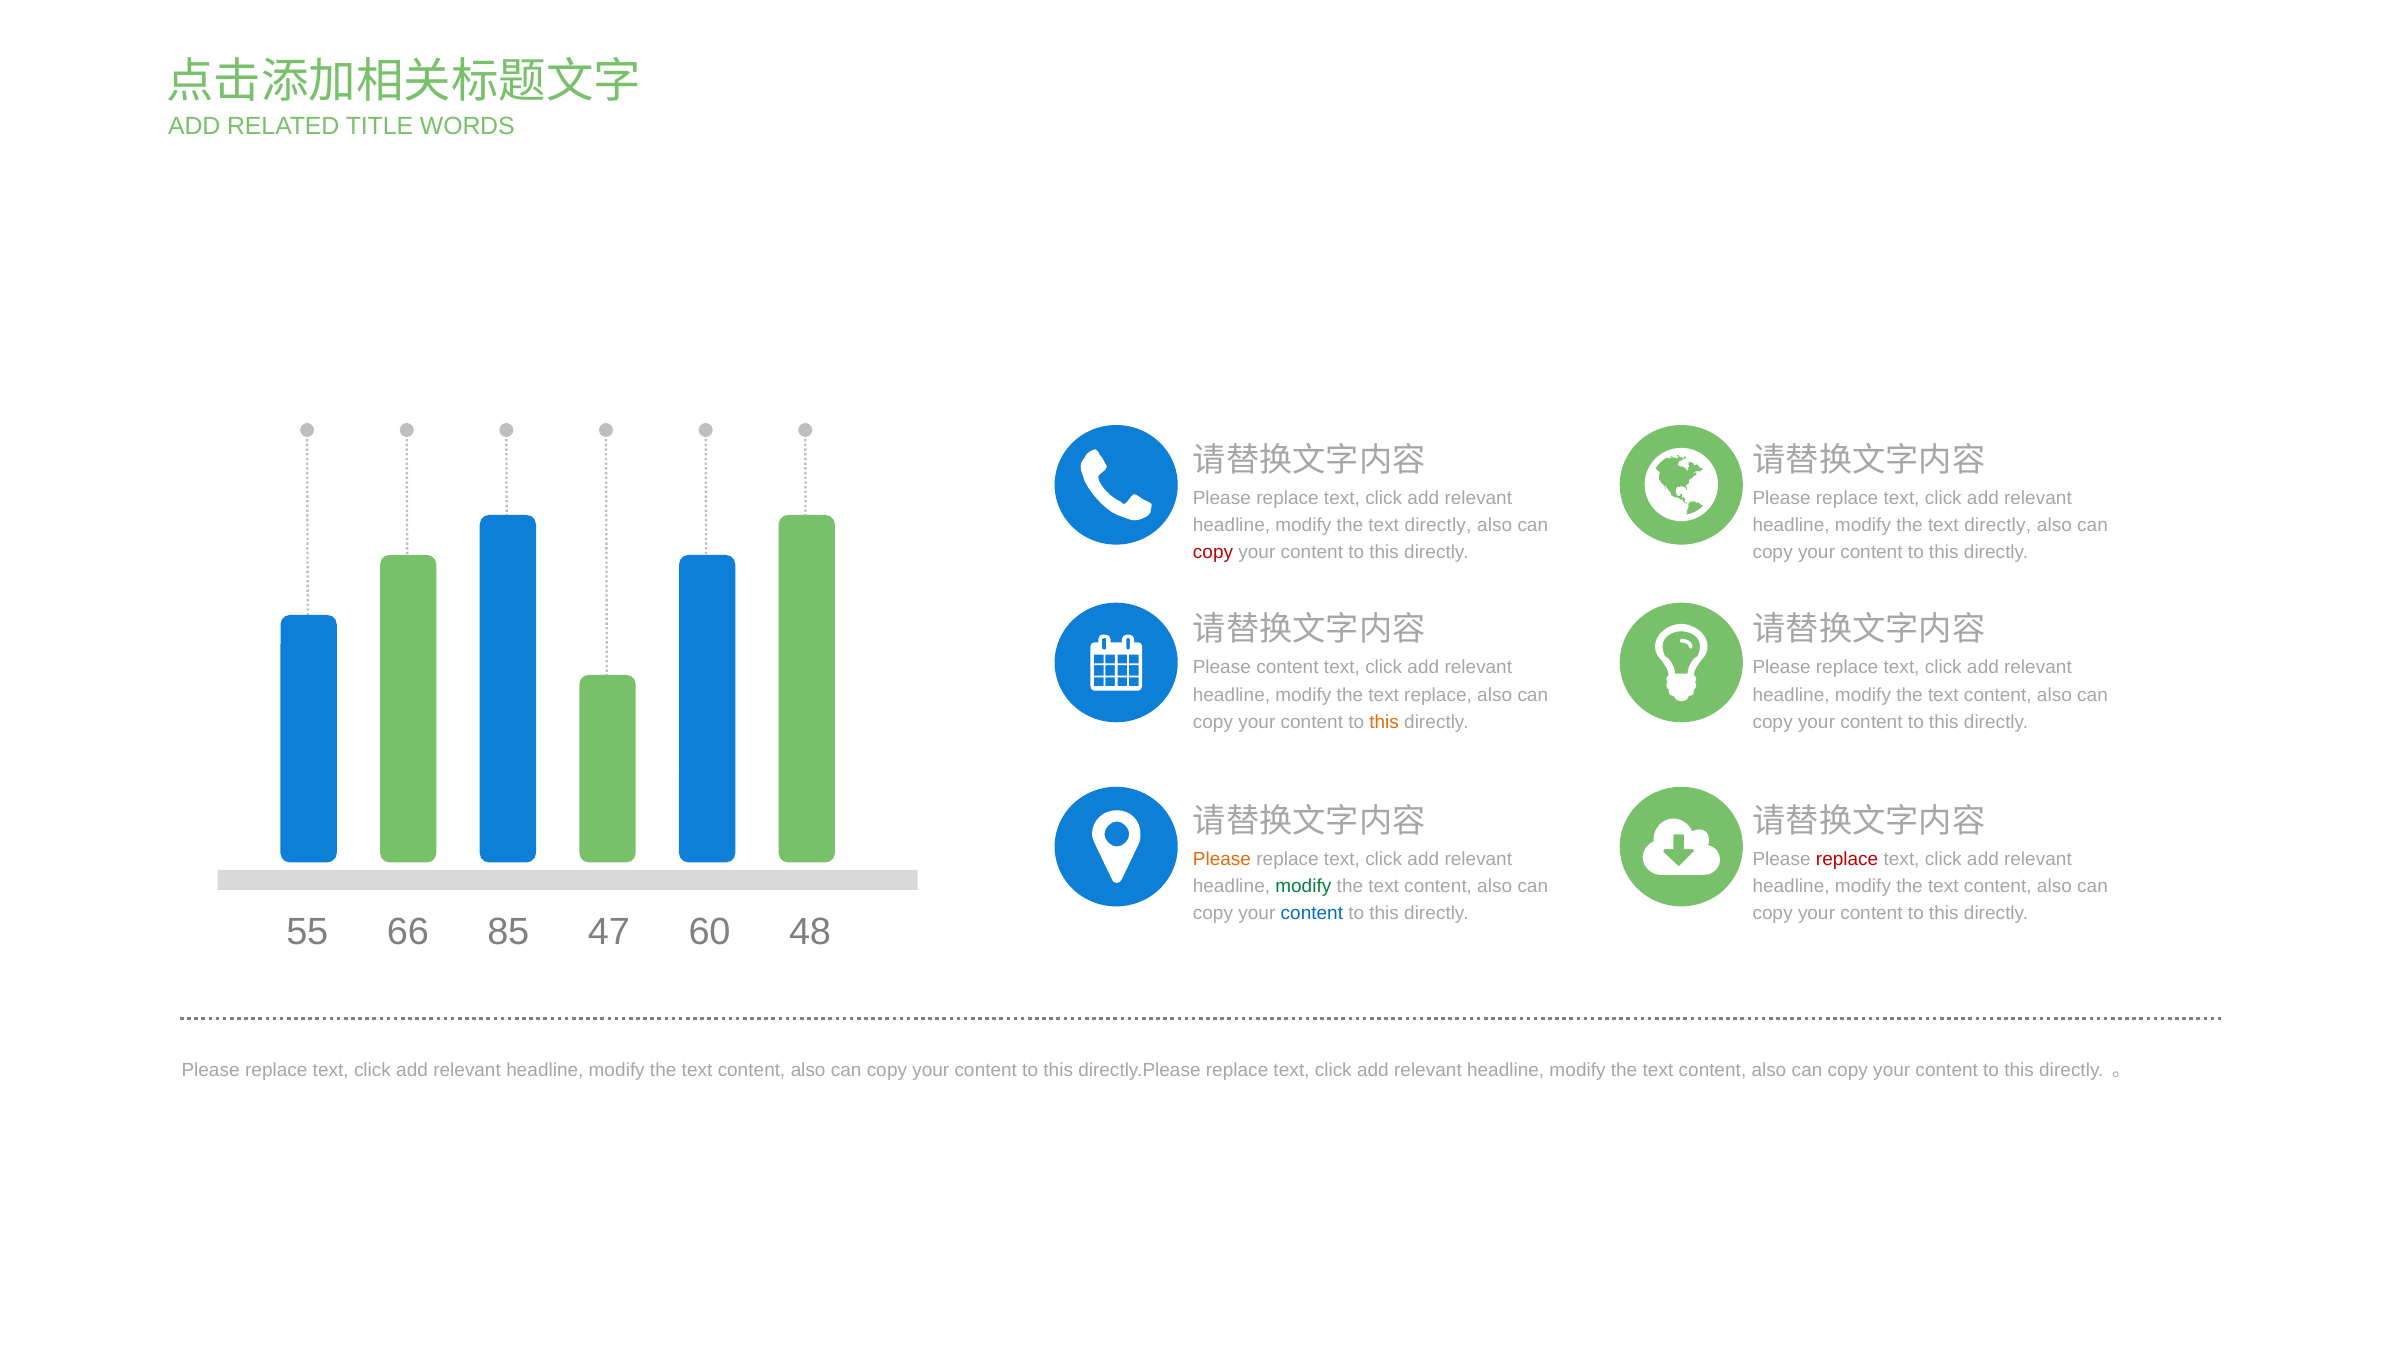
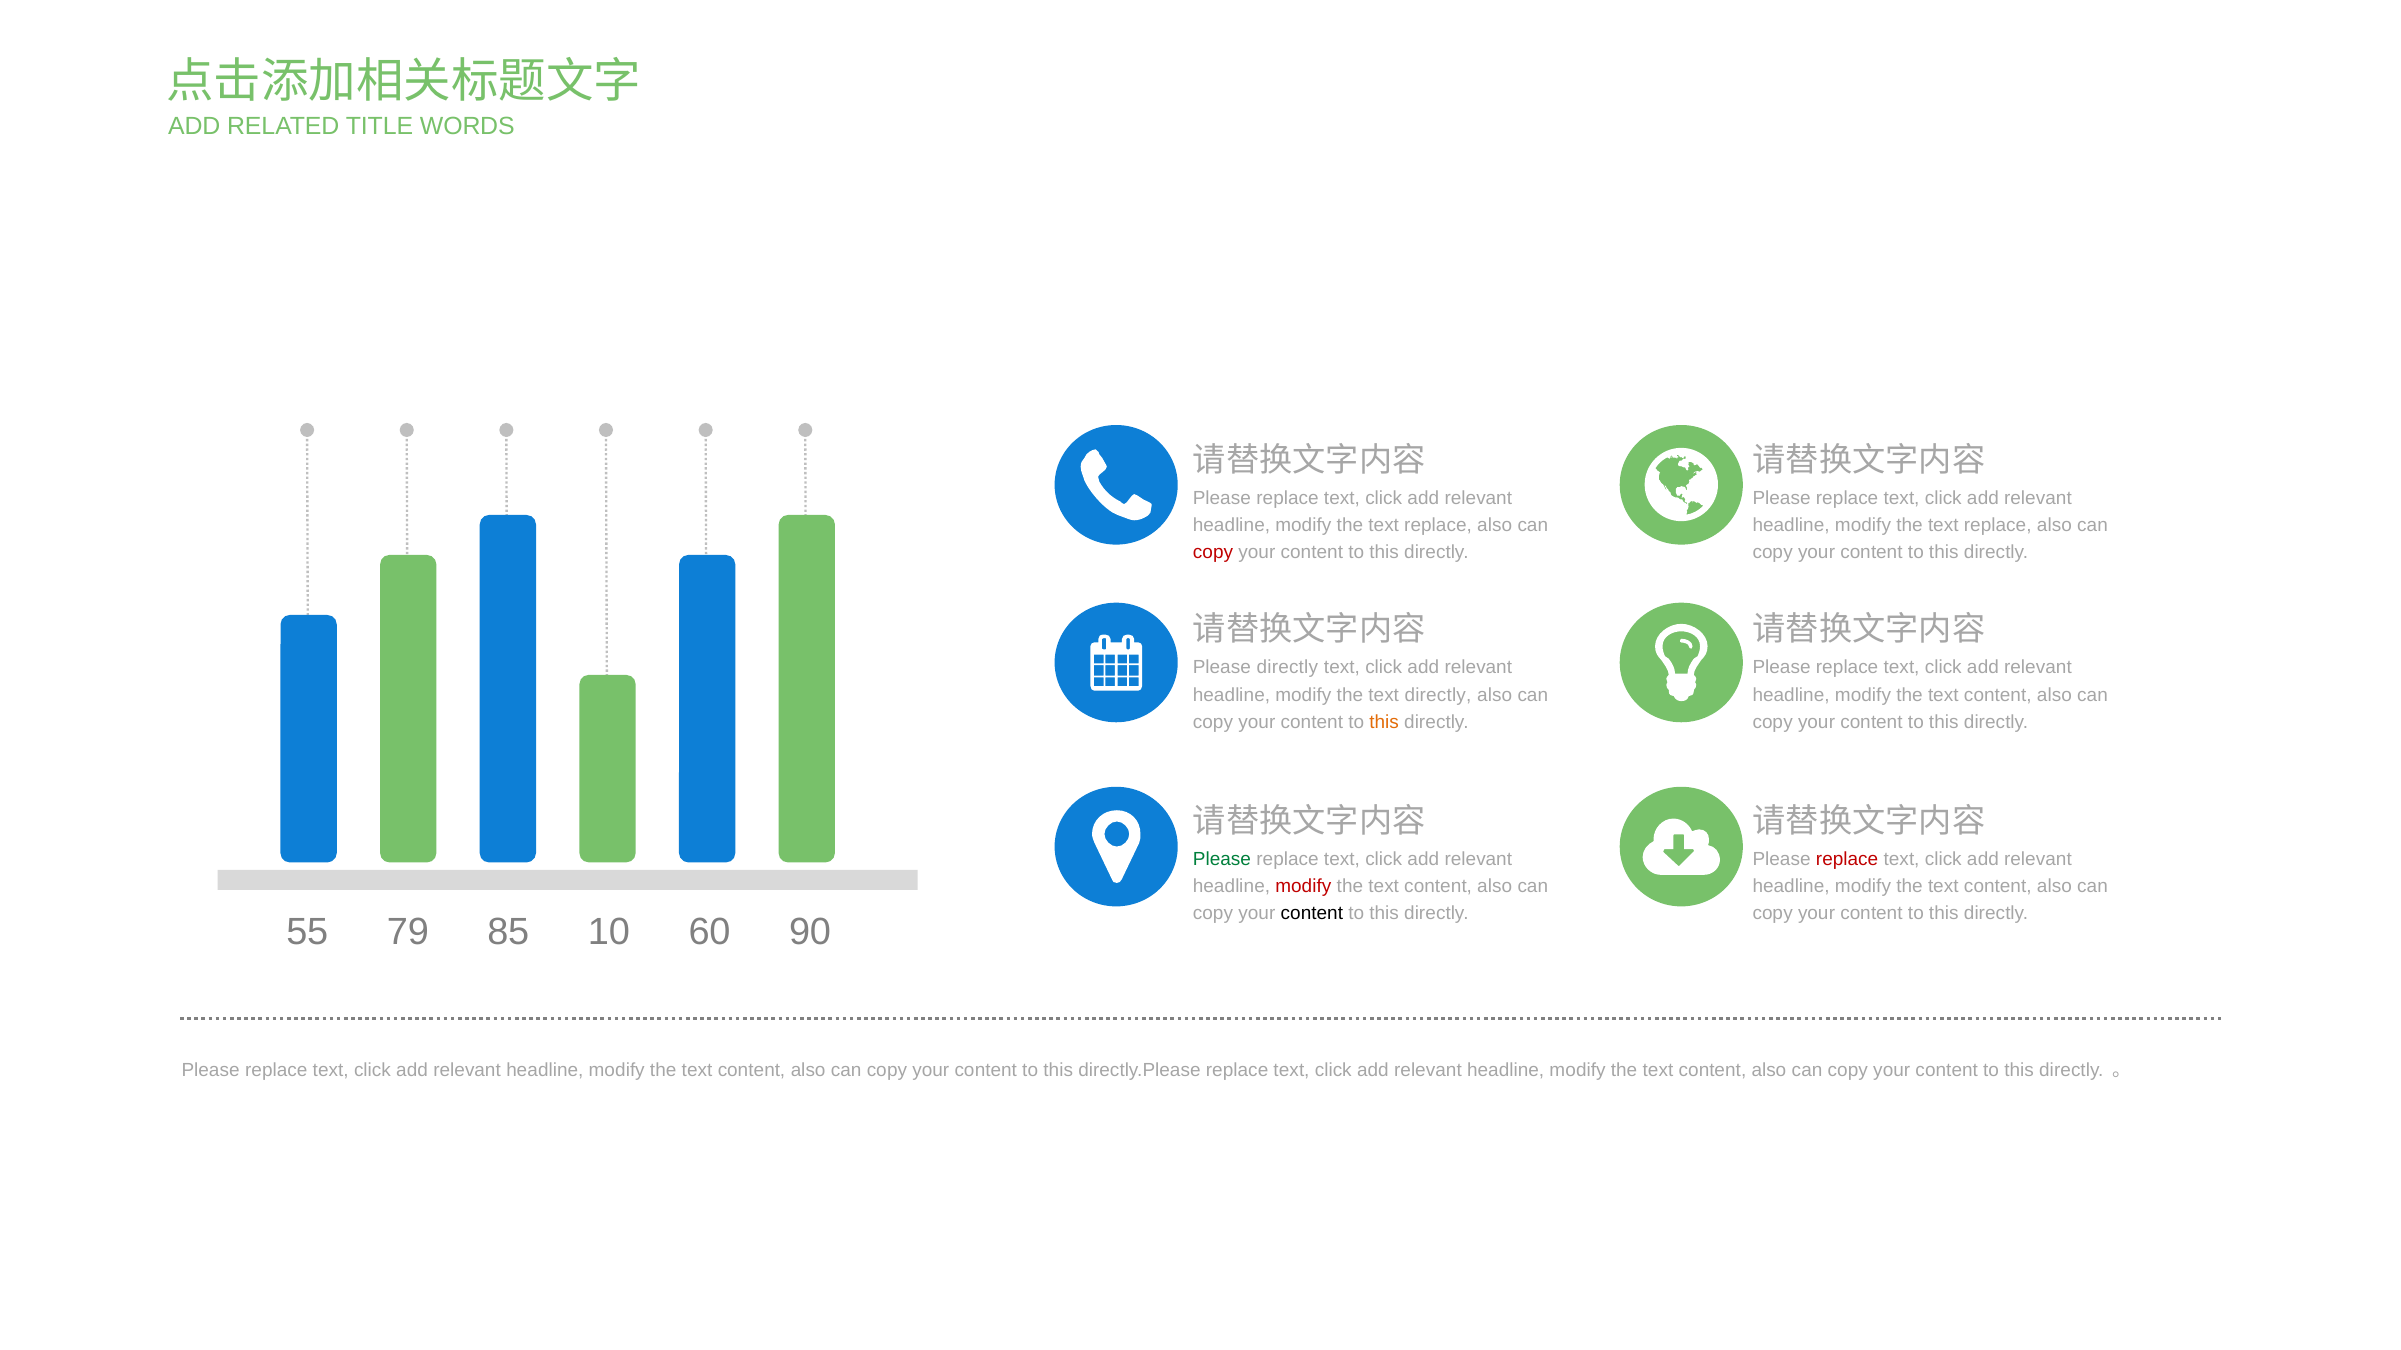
directly: directly -> replace (1438, 526)
directly: directly -> replace (1998, 526)
Please content: content -> directly (1287, 668)
text replace: replace -> directly (1438, 695)
Please colour: orange -> green (1222, 859)
modify colour: green -> red (1303, 887)
content colour: blue -> black (1312, 914)
66: 66 -> 79 (408, 933)
47: 47 -> 10 (609, 933)
48: 48 -> 90 (810, 933)
